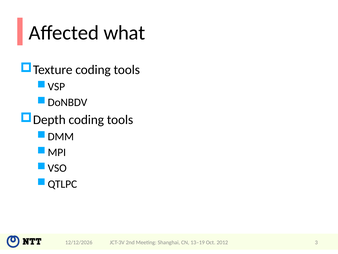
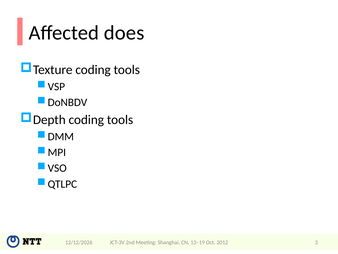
what: what -> does (124, 33)
